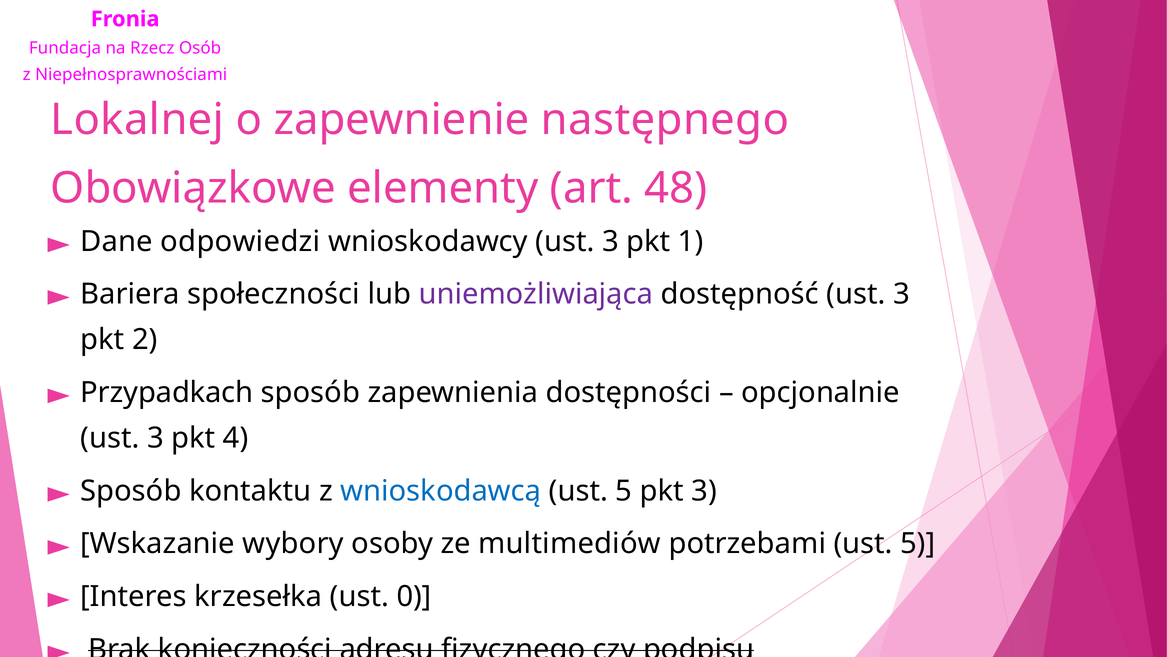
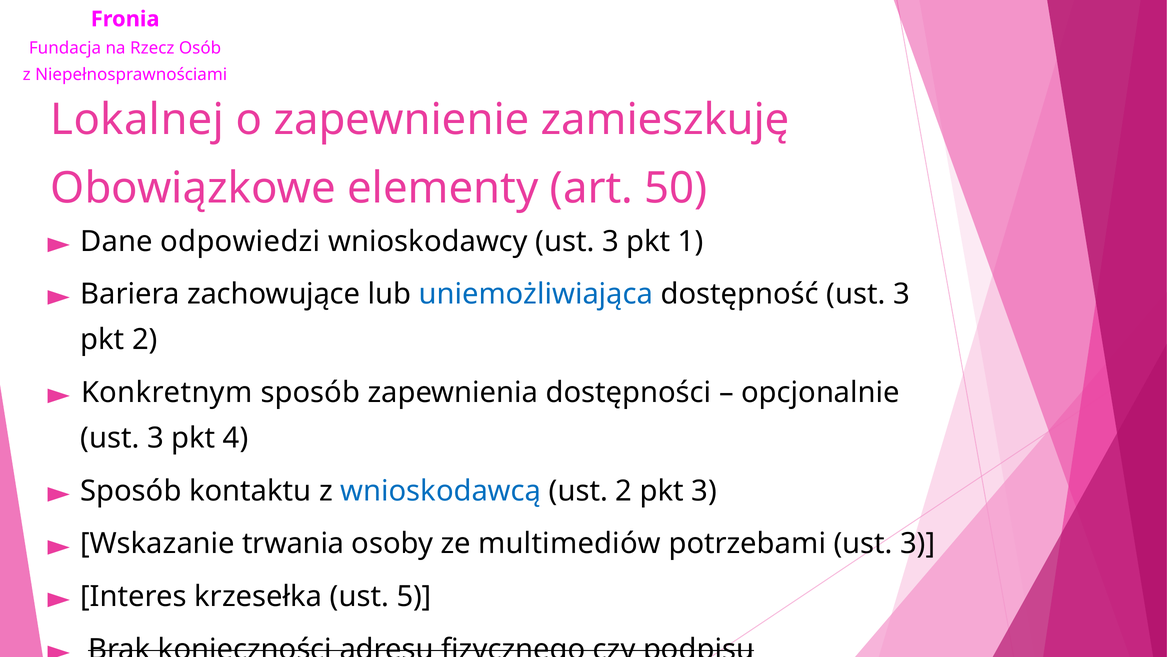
następnego: następnego -> zamieszkuję (665, 120)
48: 48 -> 50 (676, 188)
społeczności: społeczności -> zachowujące (274, 294)
uniemożliwiająca colour: purple -> blue (536, 294)
Przypadkach: Przypadkach -> Konkretnym (167, 392)
5: 5 -> 2 (624, 491)
wybory: wybory -> trwania (293, 543)
potrzebami ust 5: 5 -> 3 (918, 543)
0: 0 -> 5 (414, 596)
